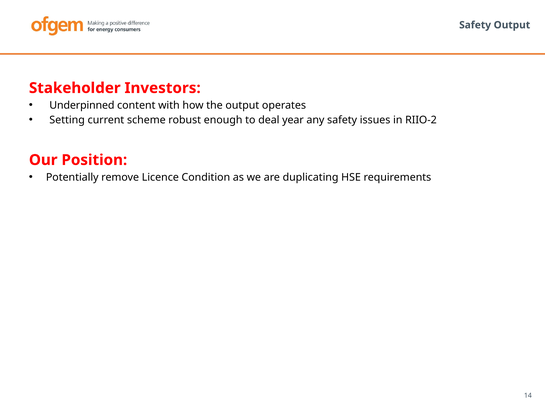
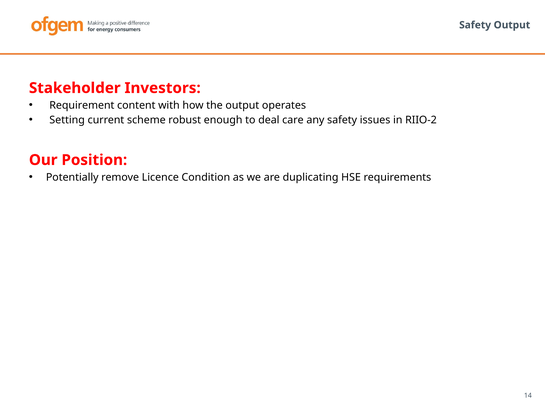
Underpinned: Underpinned -> Requirement (82, 105)
year: year -> care (293, 120)
